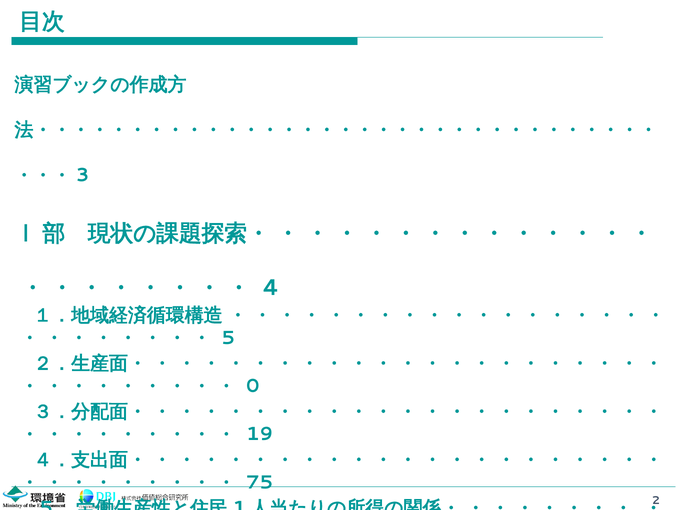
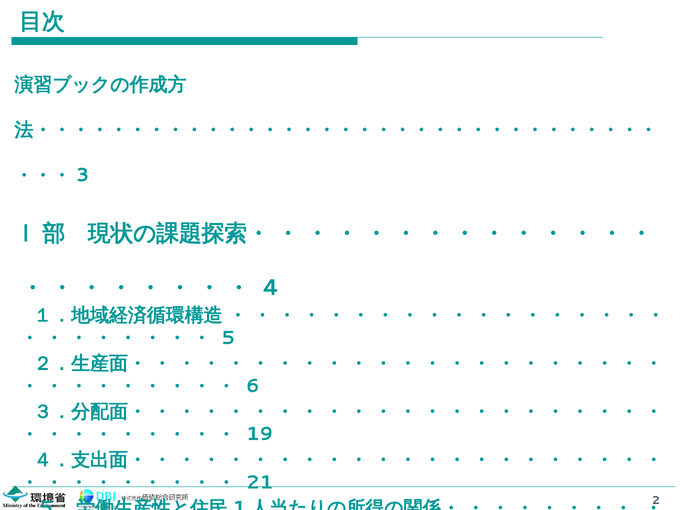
0: 0 -> 6 (253, 386)
75: 75 -> 21 (260, 482)
